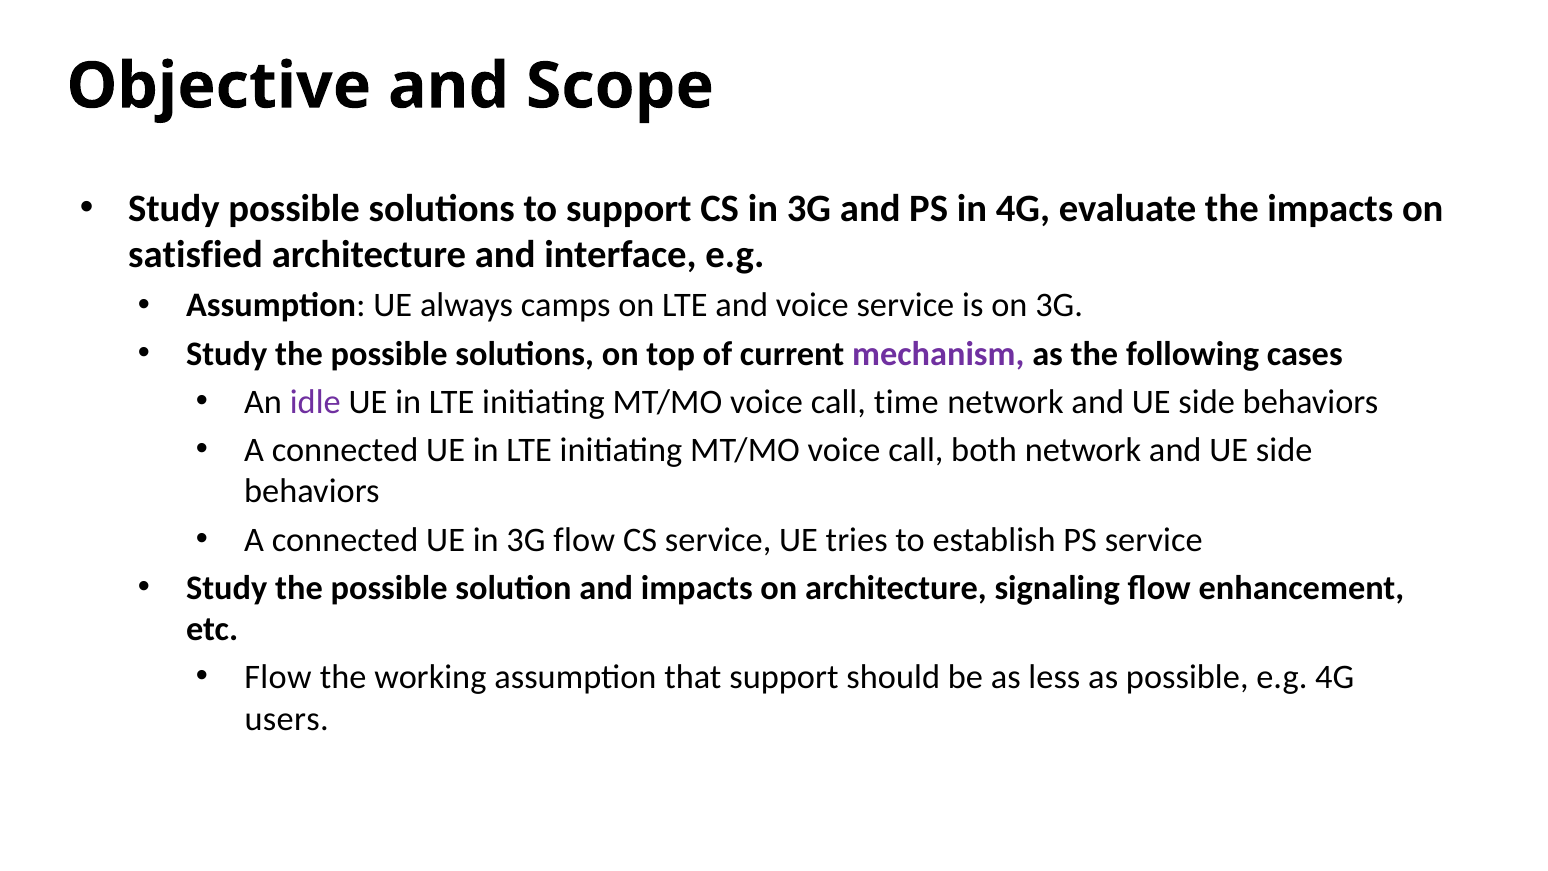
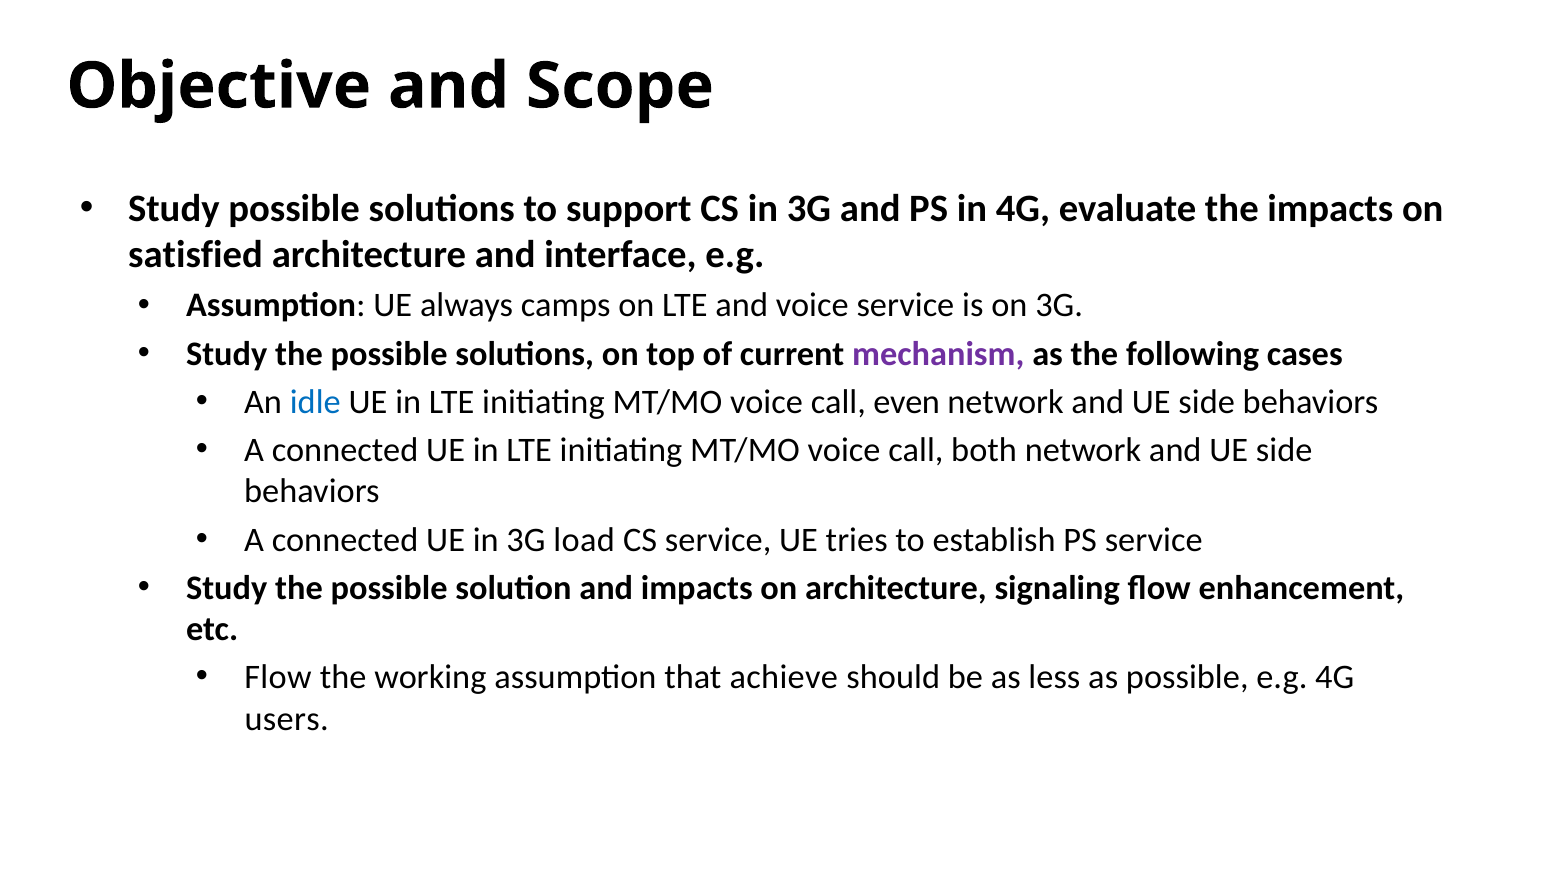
idle colour: purple -> blue (315, 402)
time: time -> even (907, 402)
3G flow: flow -> load (584, 540)
that support: support -> achieve (784, 677)
